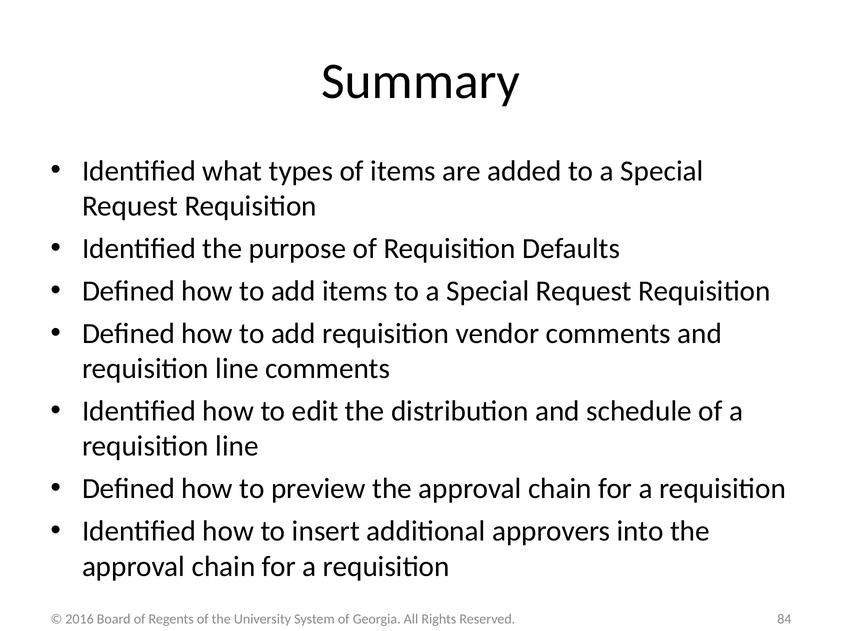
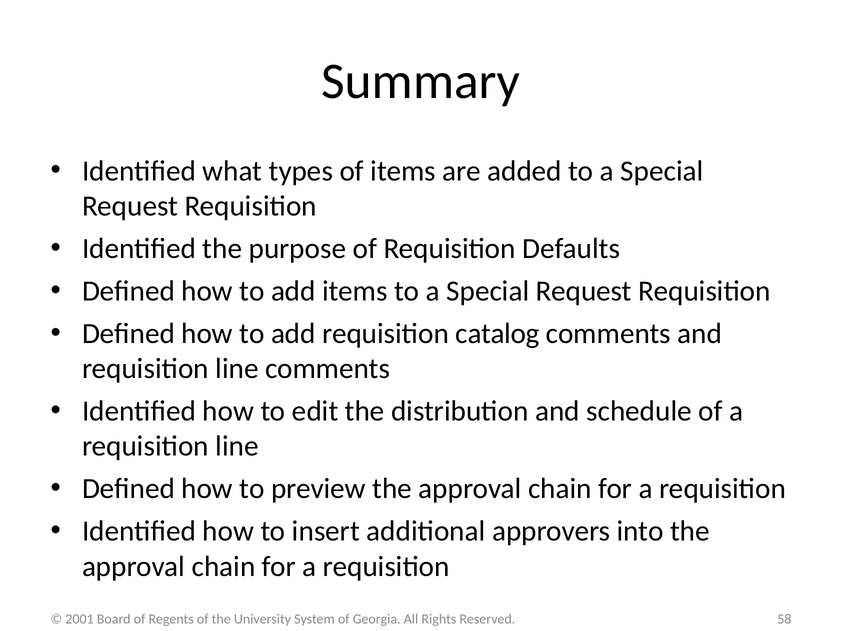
vendor: vendor -> catalog (498, 334)
2016: 2016 -> 2001 (80, 620)
84: 84 -> 58 (784, 620)
